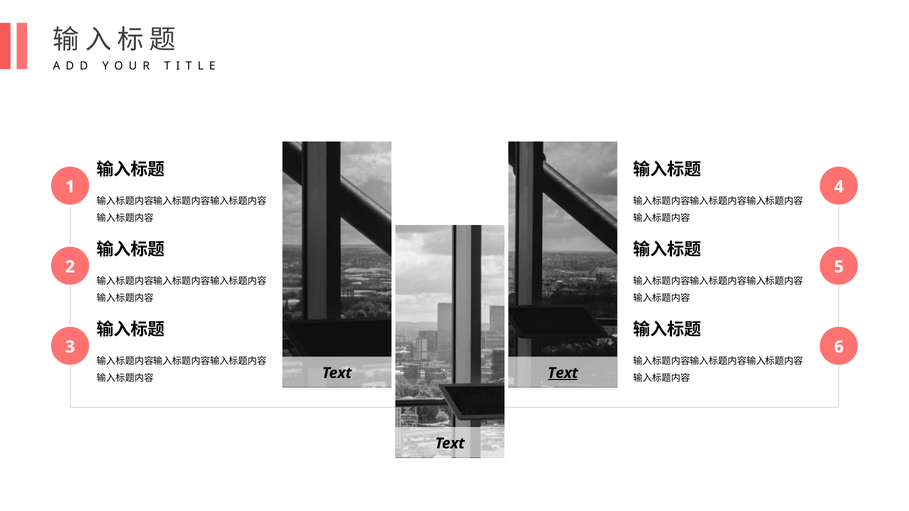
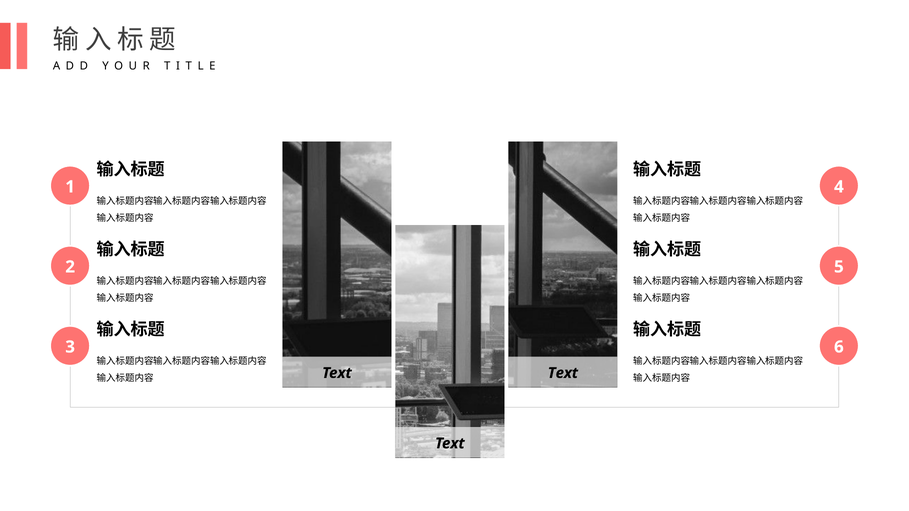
Text underline: present -> none (563, 373)
